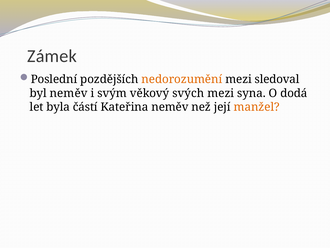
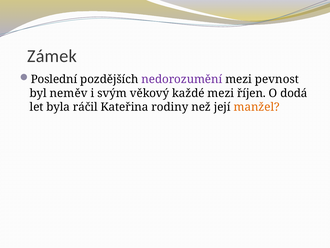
nedorozumění colour: orange -> purple (182, 79)
sledoval: sledoval -> pevnost (277, 79)
svých: svých -> každé (188, 93)
syna: syna -> říjen (251, 93)
částí: částí -> ráčil (85, 107)
Kateřina neměv: neměv -> rodiny (170, 107)
